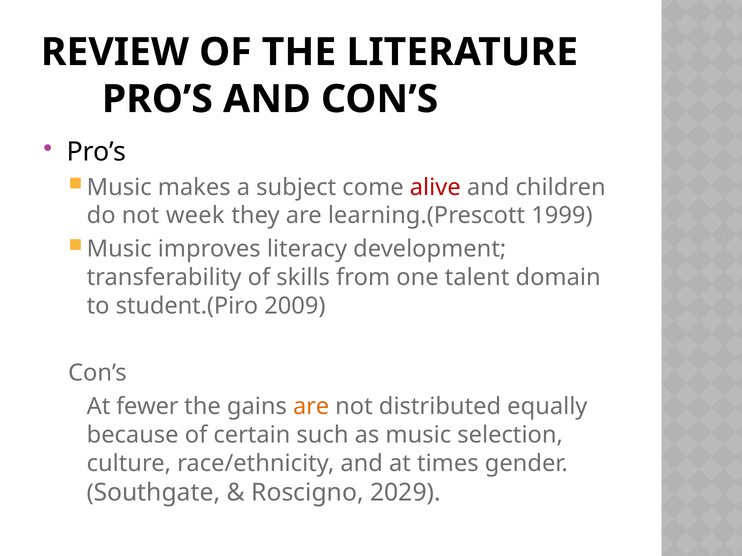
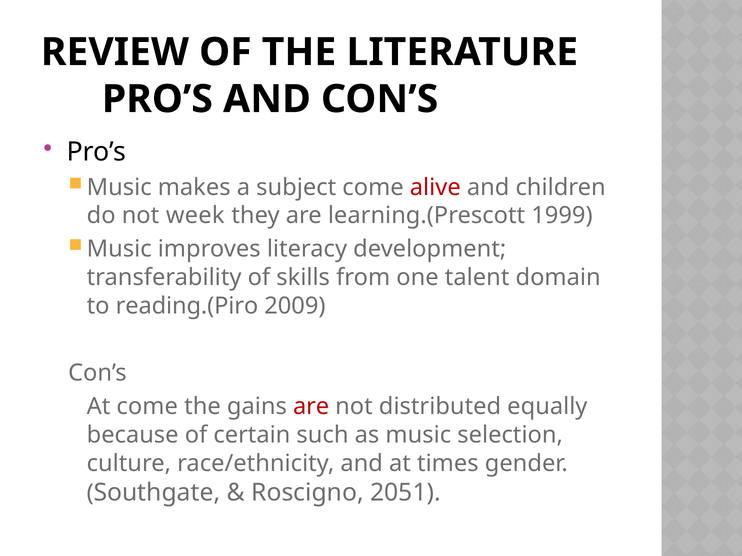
student.(Piro: student.(Piro -> reading.(Piro (187, 306)
At fewer: fewer -> come (147, 407)
are colour: orange -> red (311, 407)
2029: 2029 -> 2051 (405, 493)
